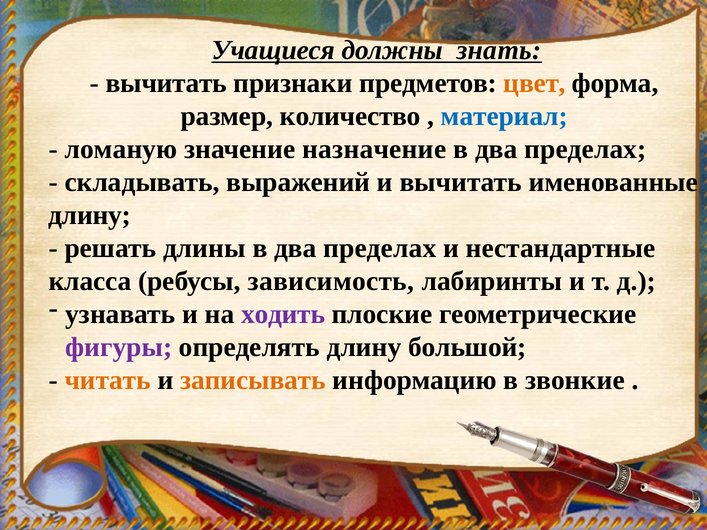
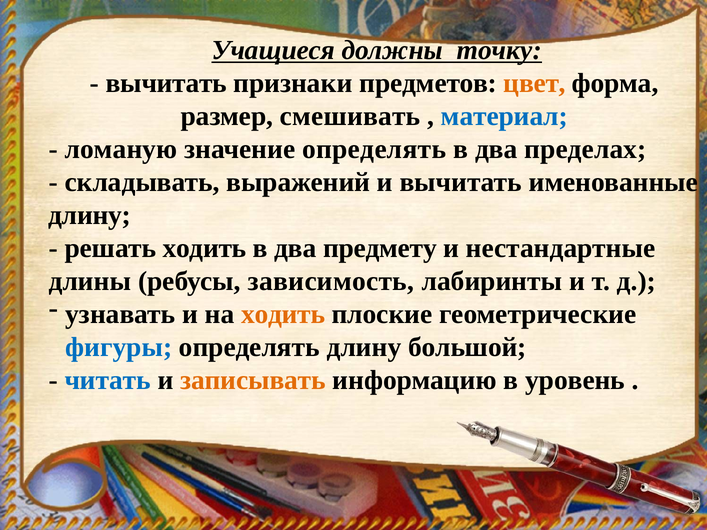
знать: знать -> точку (499, 50)
количество: количество -> смешивать (350, 116)
значение назначение: назначение -> определять (374, 149)
решать длины: длины -> ходить (204, 248)
пределах: пределах -> предмету (380, 248)
класса: класса -> длины (90, 281)
ходить colour: purple -> orange (283, 314)
фигуры colour: purple -> blue (119, 347)
читать colour: orange -> blue (108, 380)
звонкие: звонкие -> уровень (575, 380)
